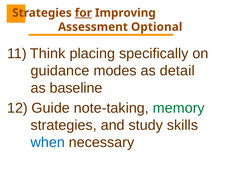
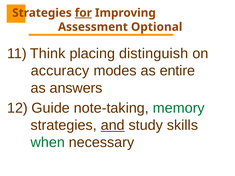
specifically: specifically -> distinguish (154, 54)
guidance: guidance -> accuracy (60, 71)
detail: detail -> entire (177, 71)
baseline: baseline -> answers (76, 88)
and underline: none -> present (113, 125)
when colour: blue -> green (48, 143)
